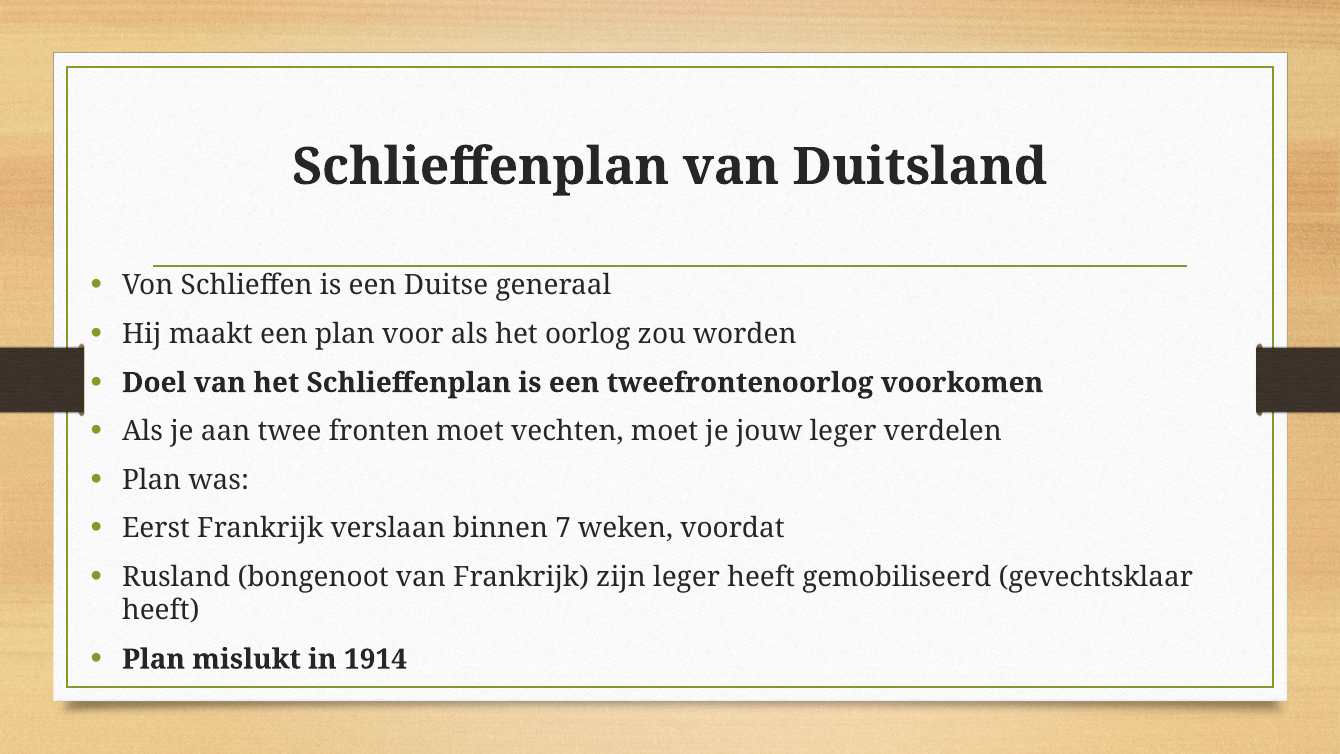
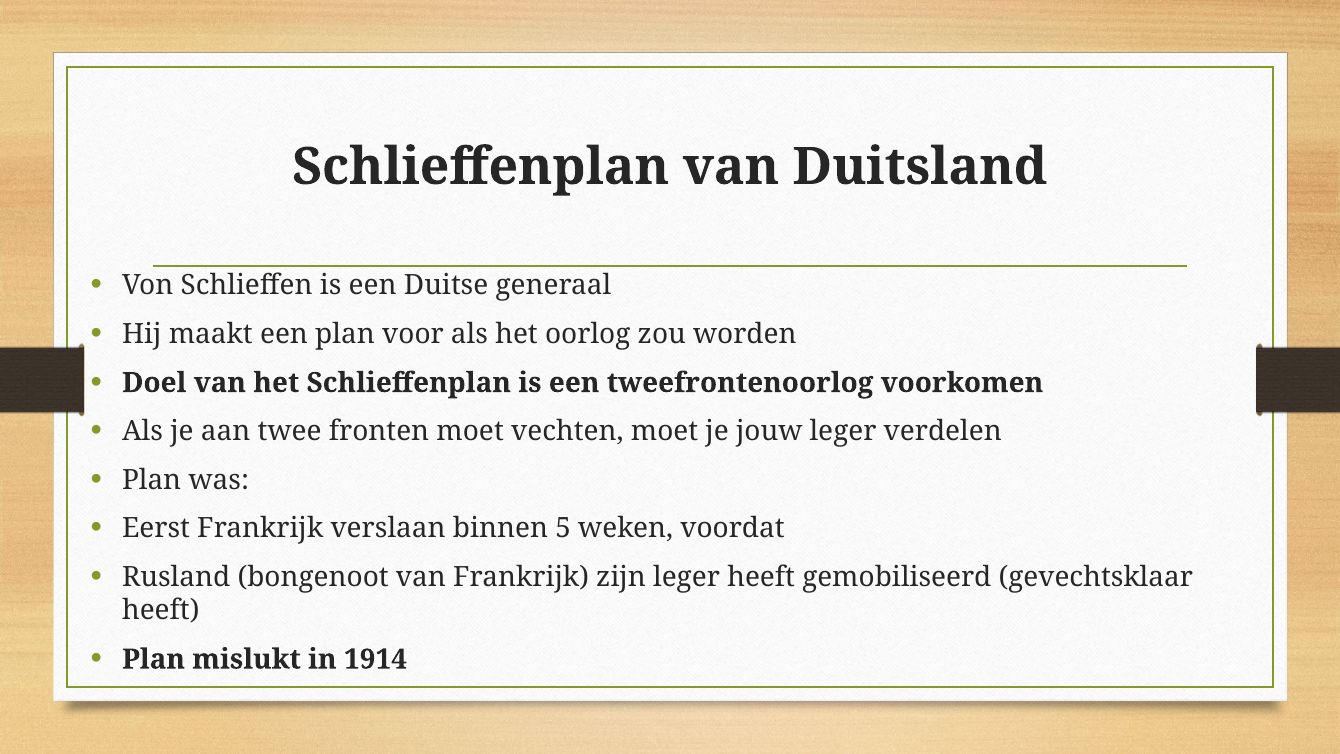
7: 7 -> 5 (563, 528)
